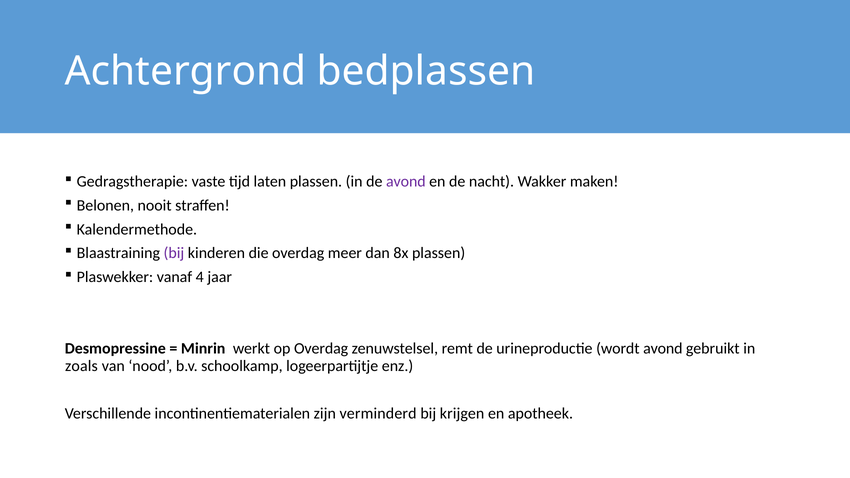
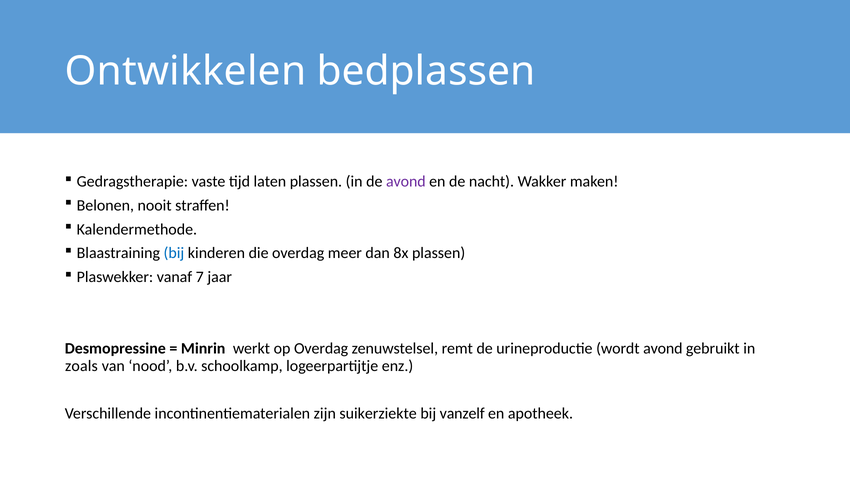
Achtergrond: Achtergrond -> Ontwikkelen (186, 71)
bij colour: purple -> blue (174, 253)
4: 4 -> 7 (200, 277)
verminderd: verminderd -> suikerziekte (378, 414)
krijgen: krijgen -> vanzelf (462, 414)
